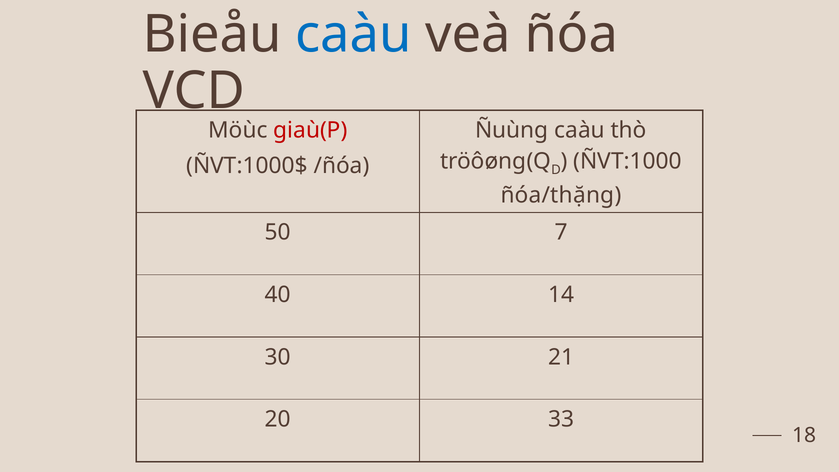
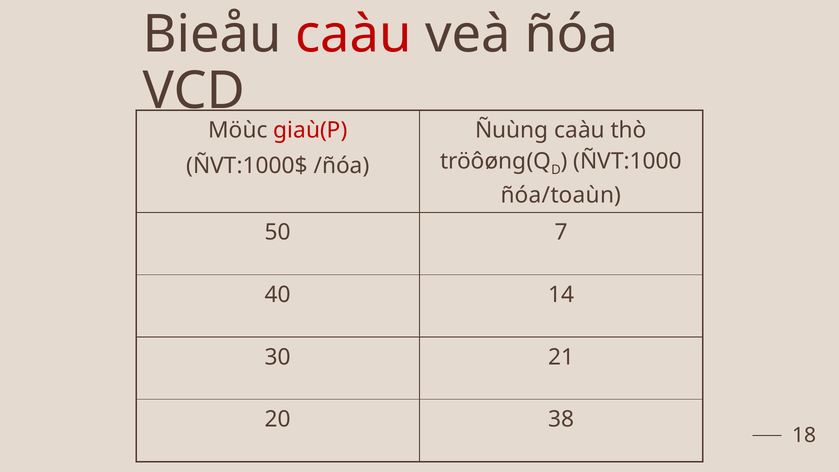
caàu colour: blue -> red (353, 34)
ñóa/thặng: ñóa/thặng -> ñóa/toaùn (561, 195)
33: 33 -> 38 (561, 419)
